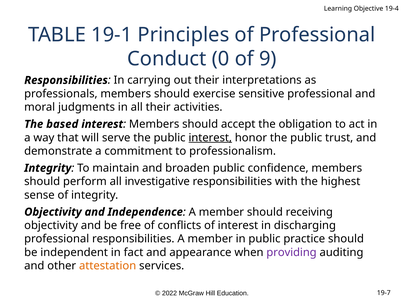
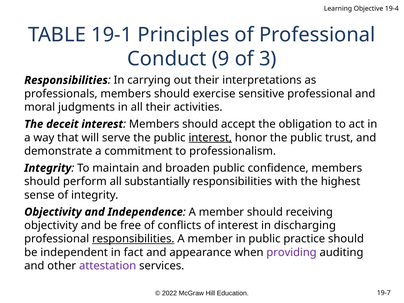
0: 0 -> 9 (221, 59)
9: 9 -> 3 (268, 59)
based: based -> deceit (62, 124)
investigative: investigative -> substantially (157, 182)
responsibilities underline: none -> present (133, 239)
attestation colour: orange -> purple (108, 266)
